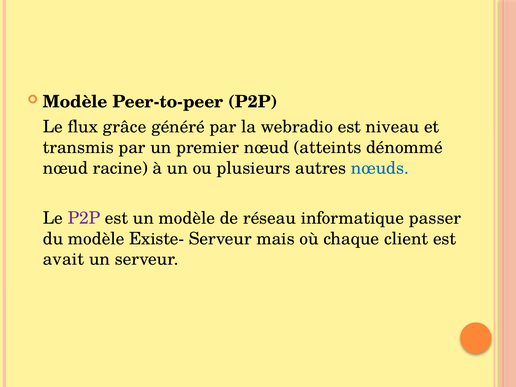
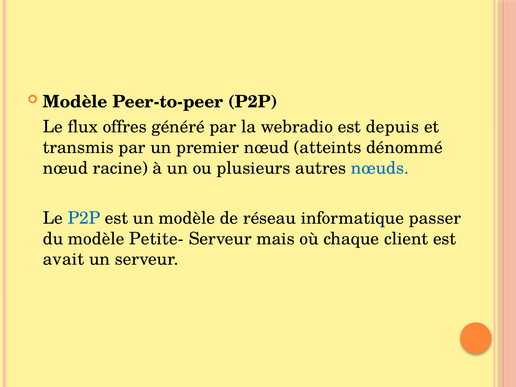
grâce: grâce -> offres (125, 127)
niveau: niveau -> depuis (392, 127)
P2P colour: purple -> blue (84, 218)
Existe-: Existe- -> Petite- (156, 239)
